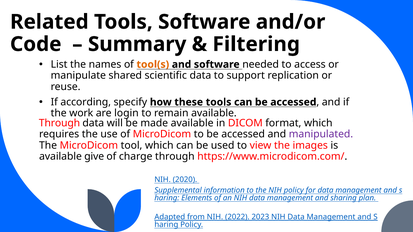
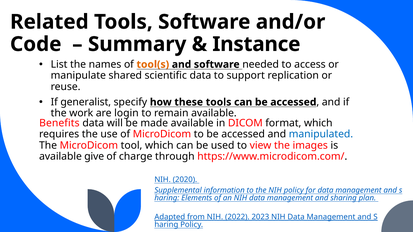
Filtering: Filtering -> Instance (256, 44)
according: according -> generalist (86, 102)
Through: Through -> Benefits (59, 123)
manipulated colour: purple -> blue (321, 134)
